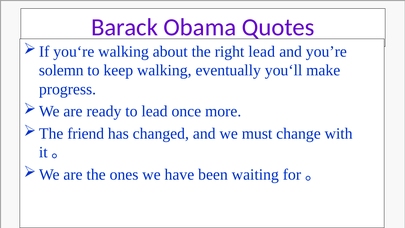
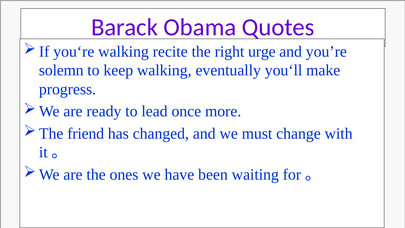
about: about -> recite (170, 51)
right lead: lead -> urge (262, 51)
